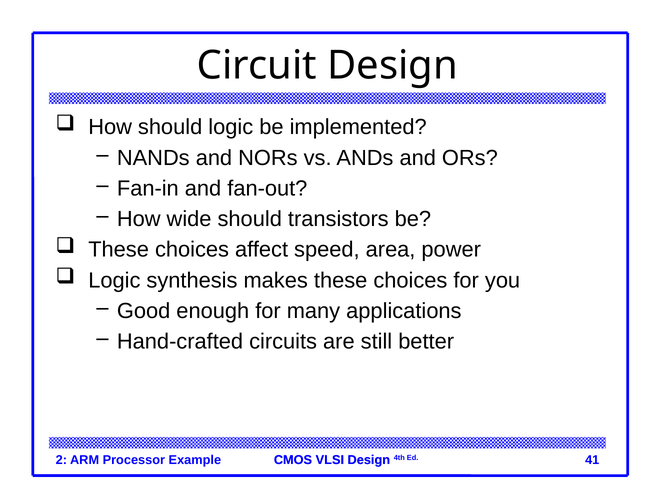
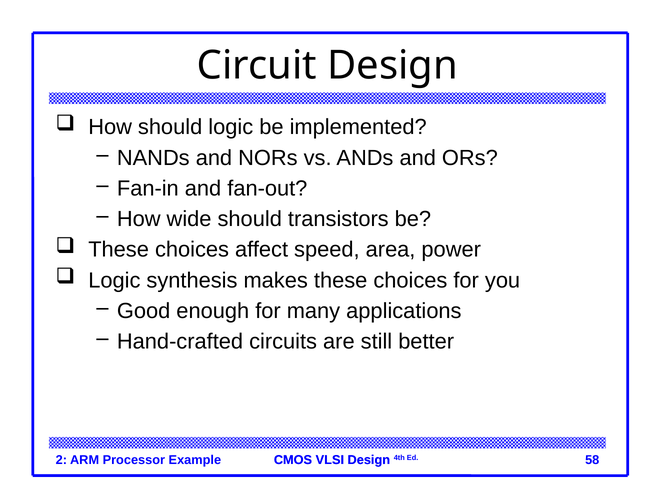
41: 41 -> 58 (592, 459)
